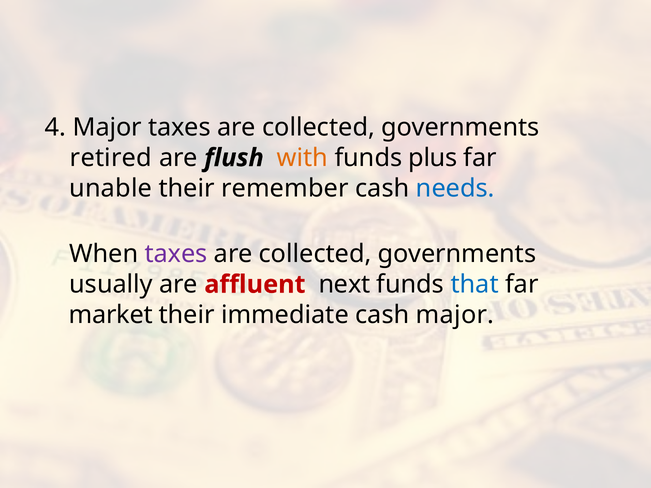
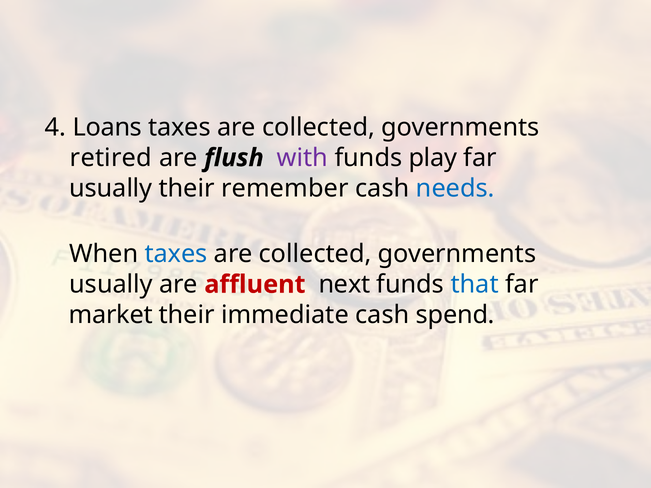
4 Major: Major -> Loans (107, 128)
with colour: orange -> purple (302, 158)
plus: plus -> play (433, 158)
unable: unable -> usually (111, 188)
taxes colour: purple -> blue (176, 254)
cash major: major -> spend (455, 315)
